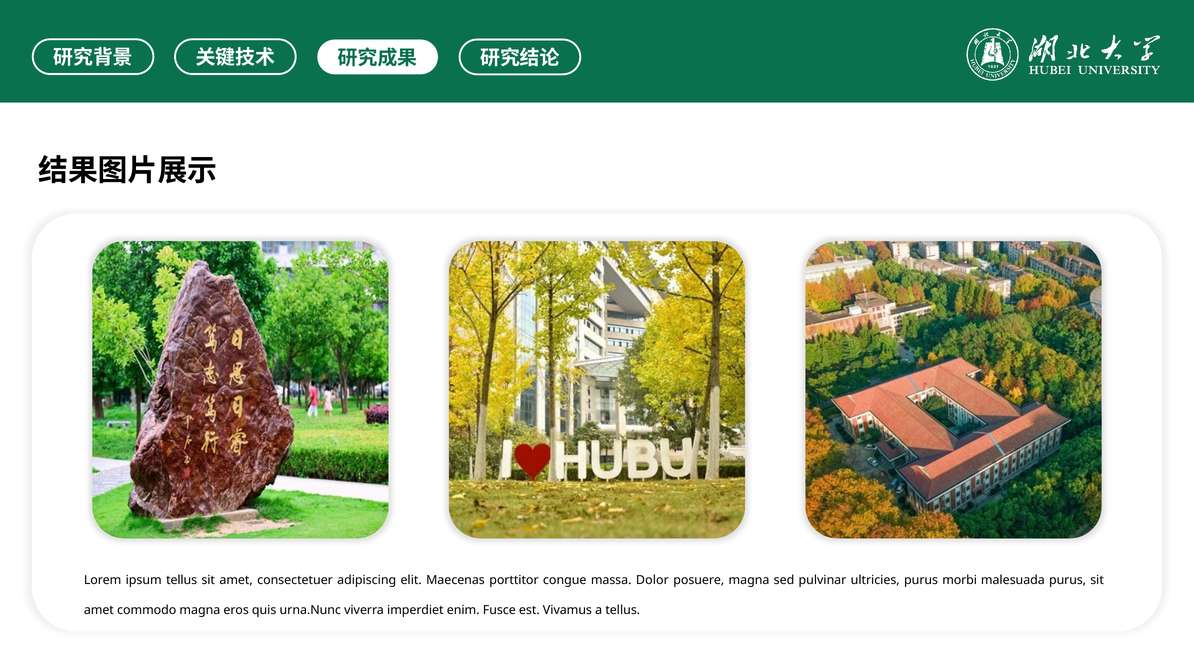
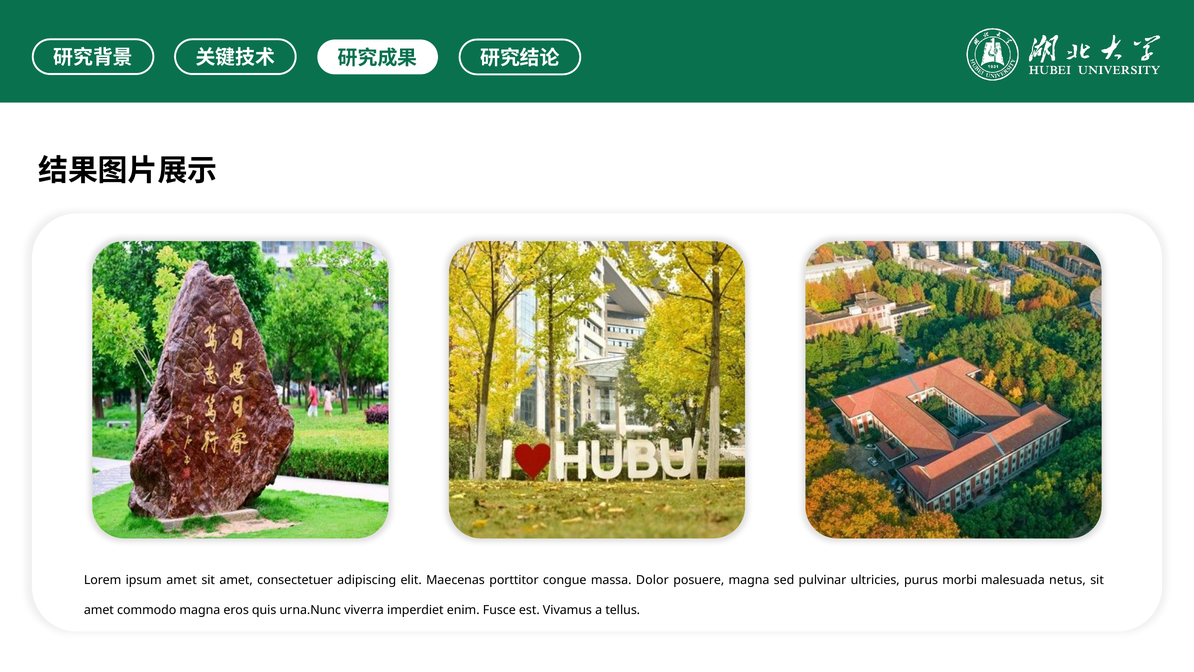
ipsum tellus: tellus -> amet (182, 580)
malesuada purus: purus -> netus (1067, 580)
